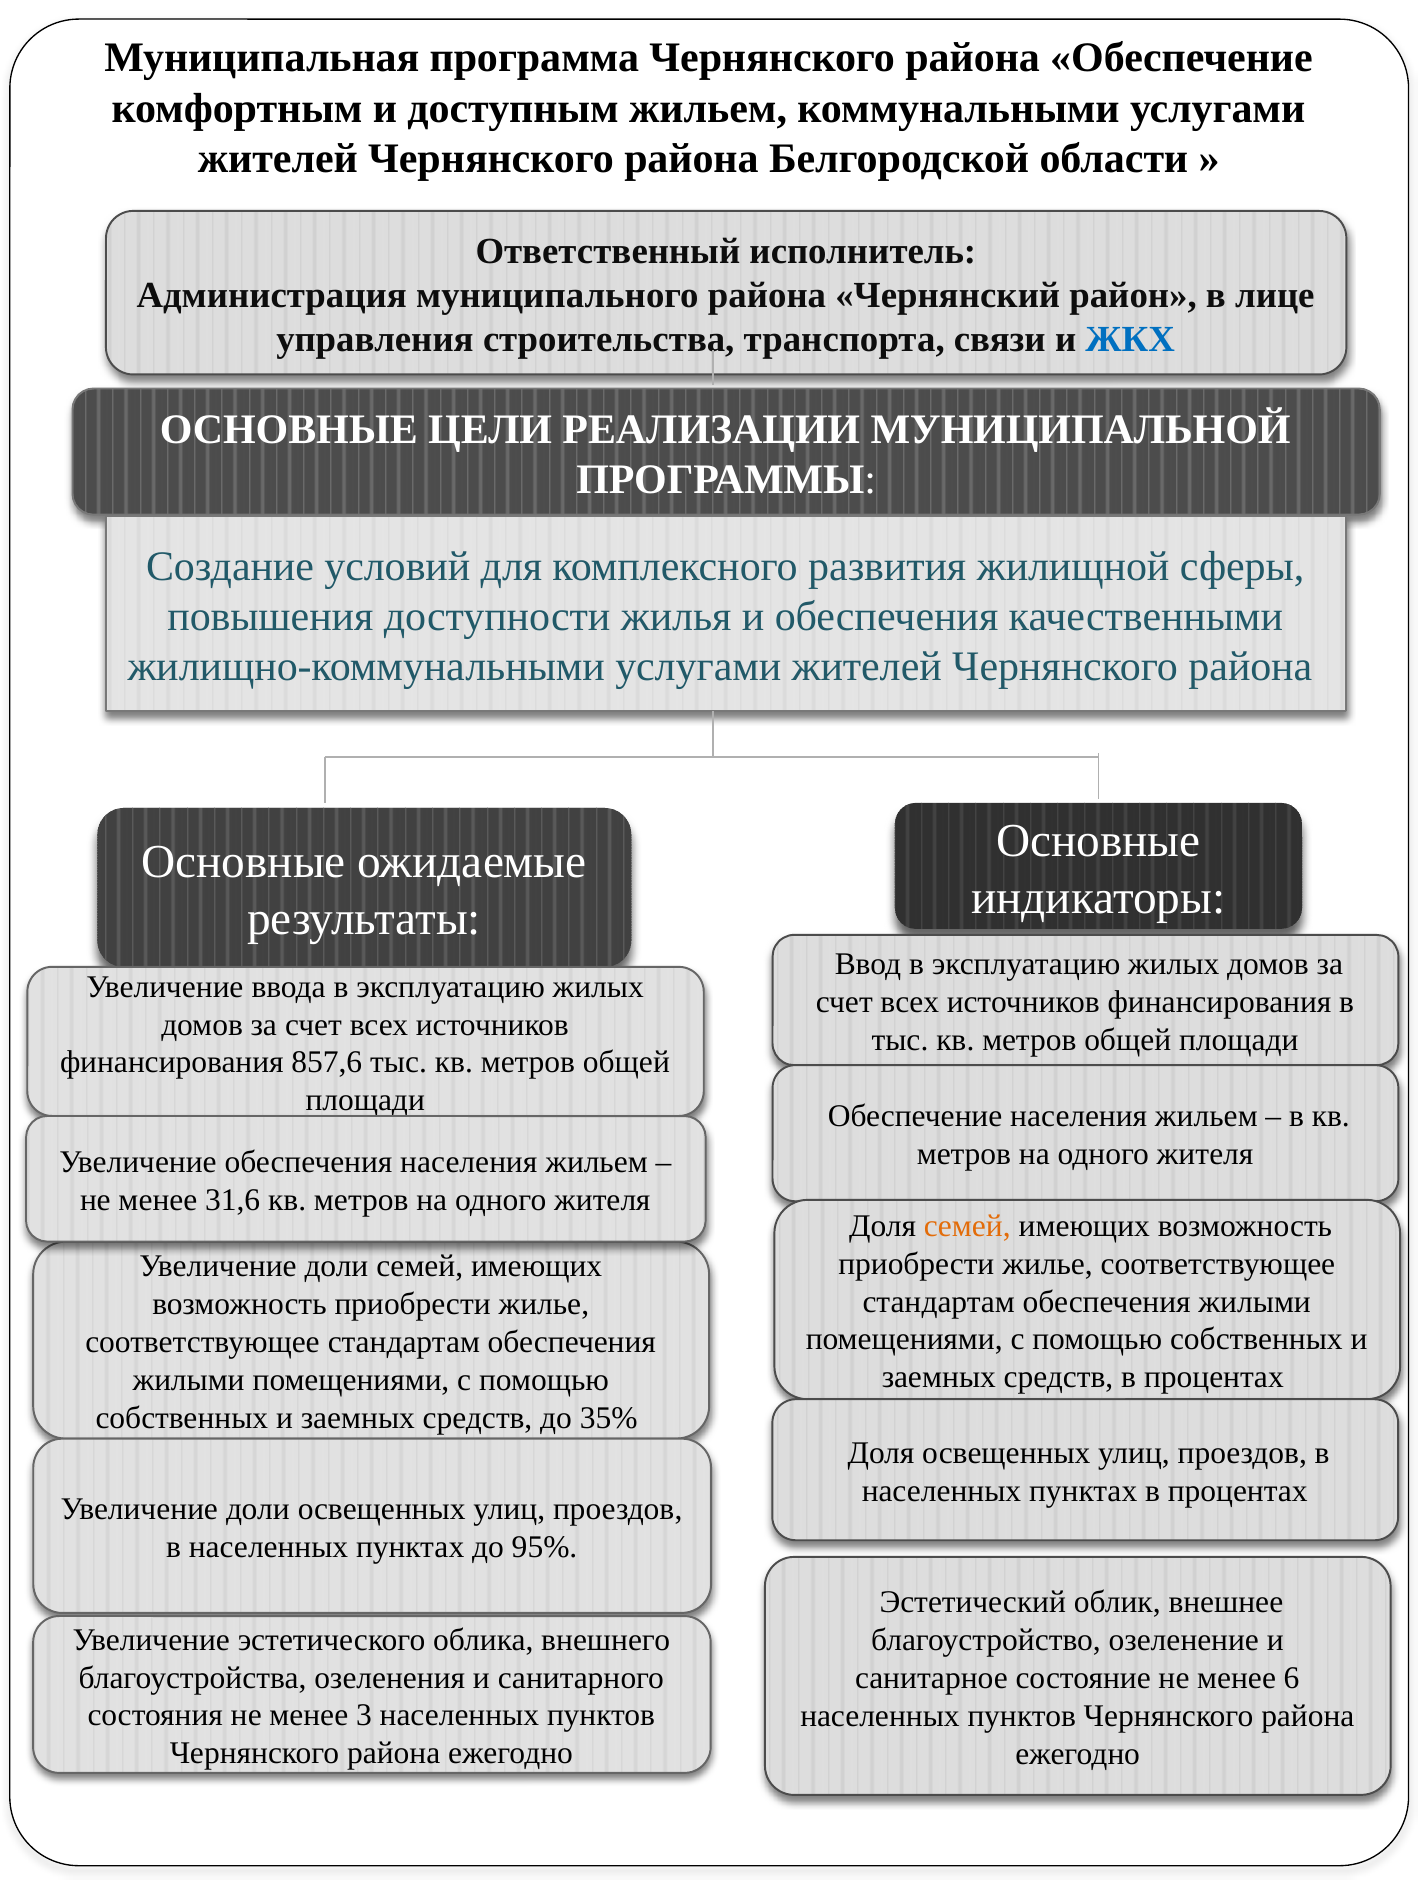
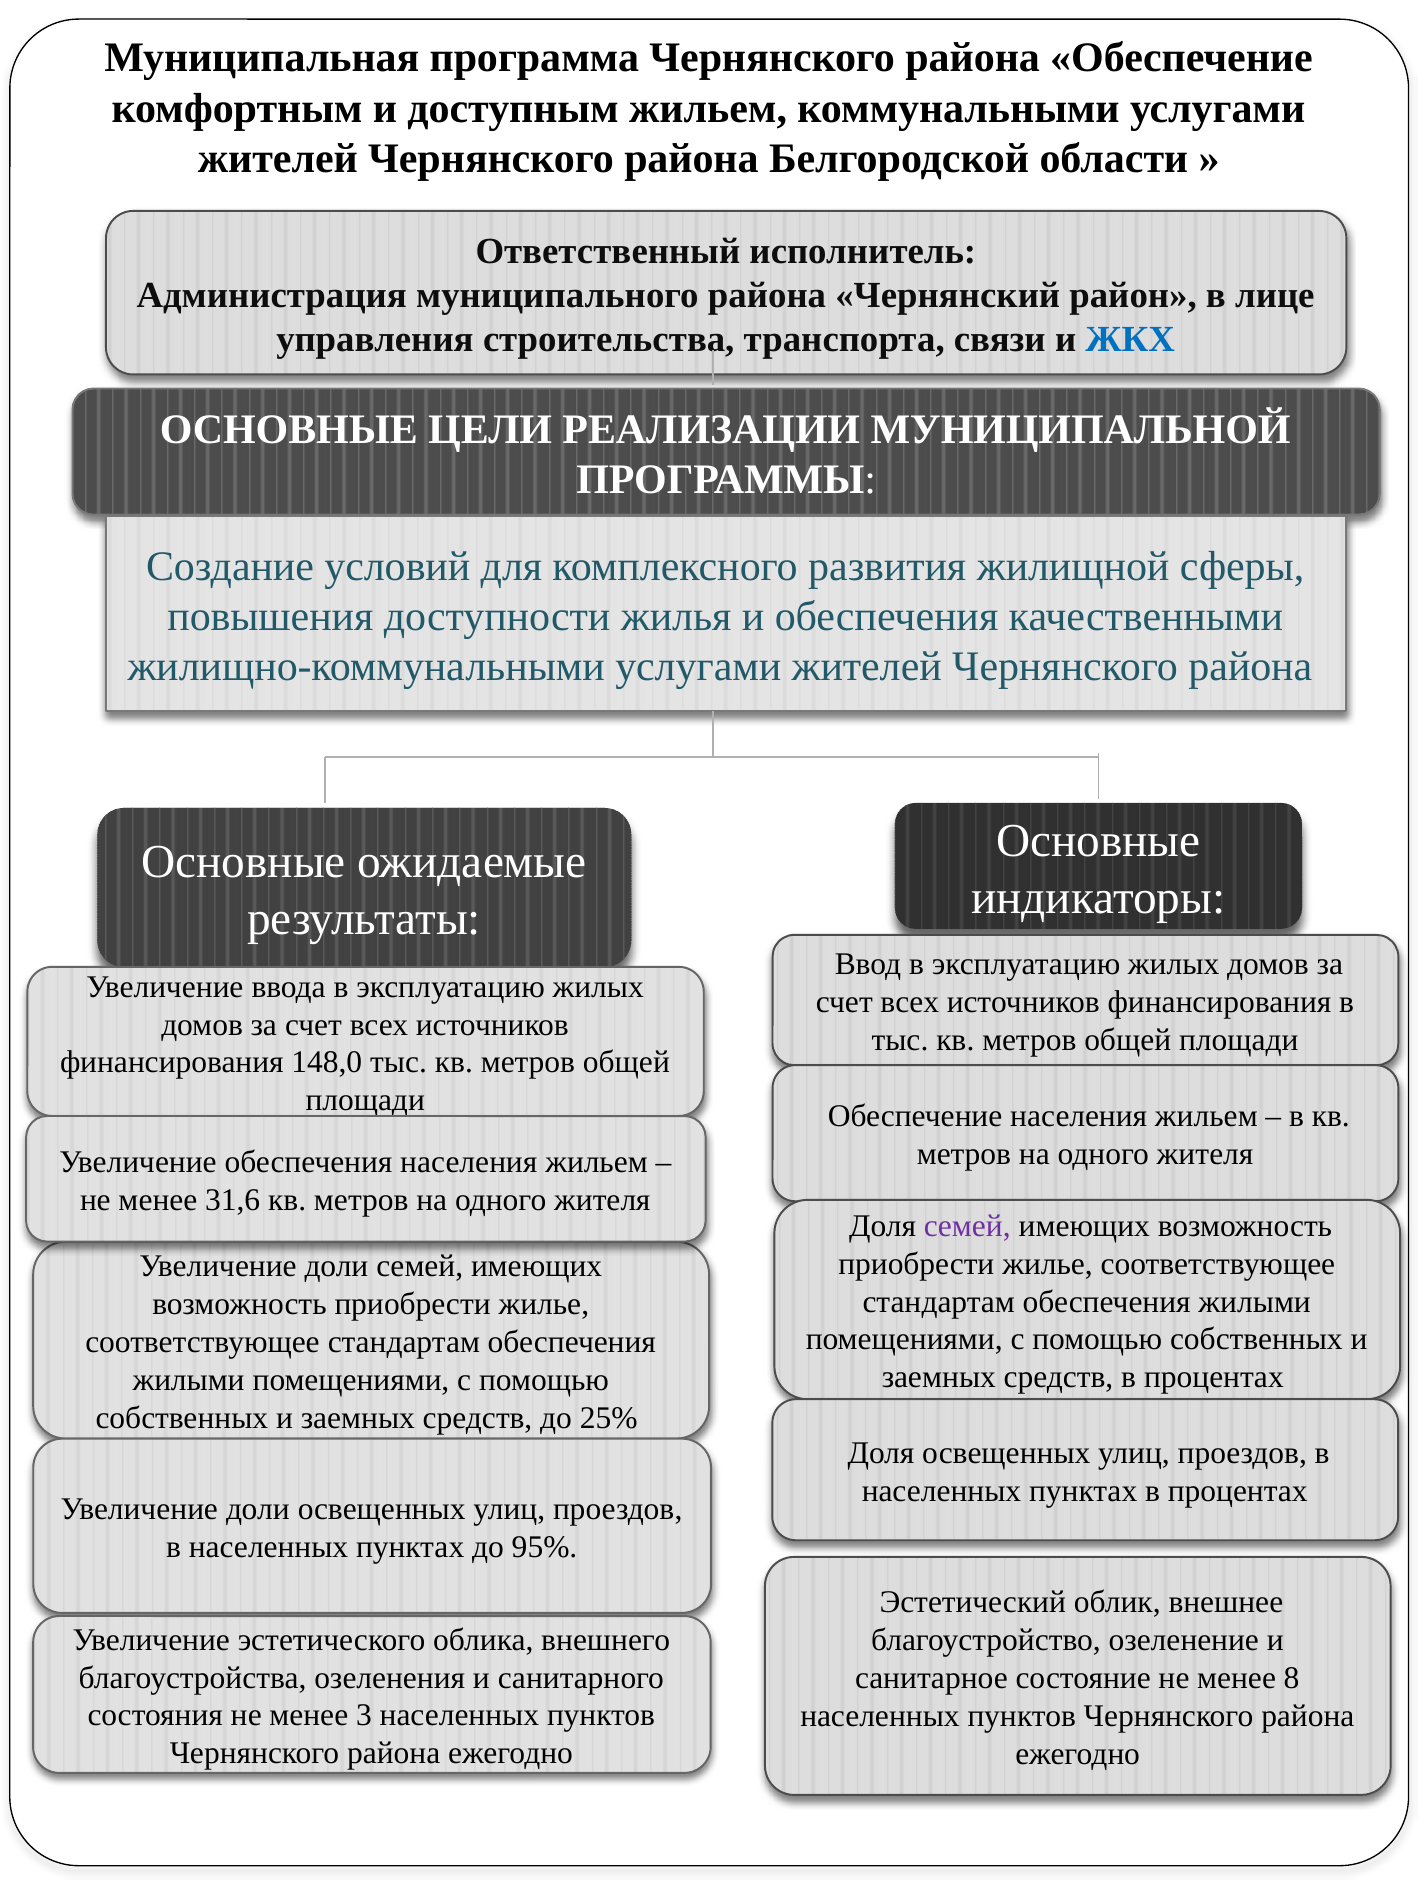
857,6: 857,6 -> 148,0 (327, 1062)
семей colour: orange -> purple (967, 1226)
35%: 35% -> 25% (609, 1418)
6: 6 -> 8 (1292, 1678)
